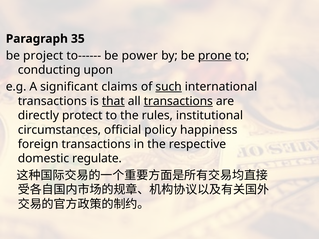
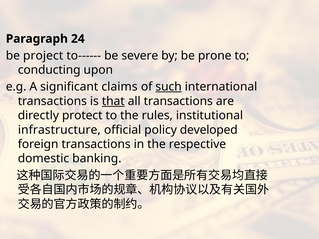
35: 35 -> 24 (78, 39)
power: power -> severe (140, 56)
prone underline: present -> none (215, 56)
transactions underline: present -> none (178, 101)
circumstances: circumstances -> infrastructure (59, 130)
happiness: happiness -> developed (209, 130)
regulate: regulate -> banking (97, 159)
